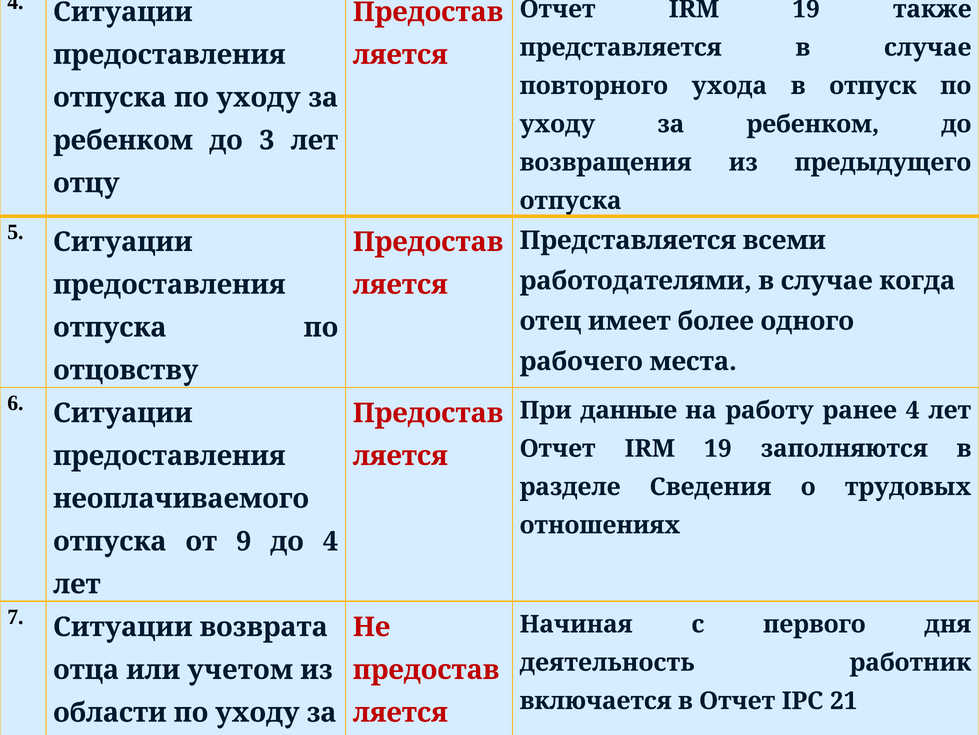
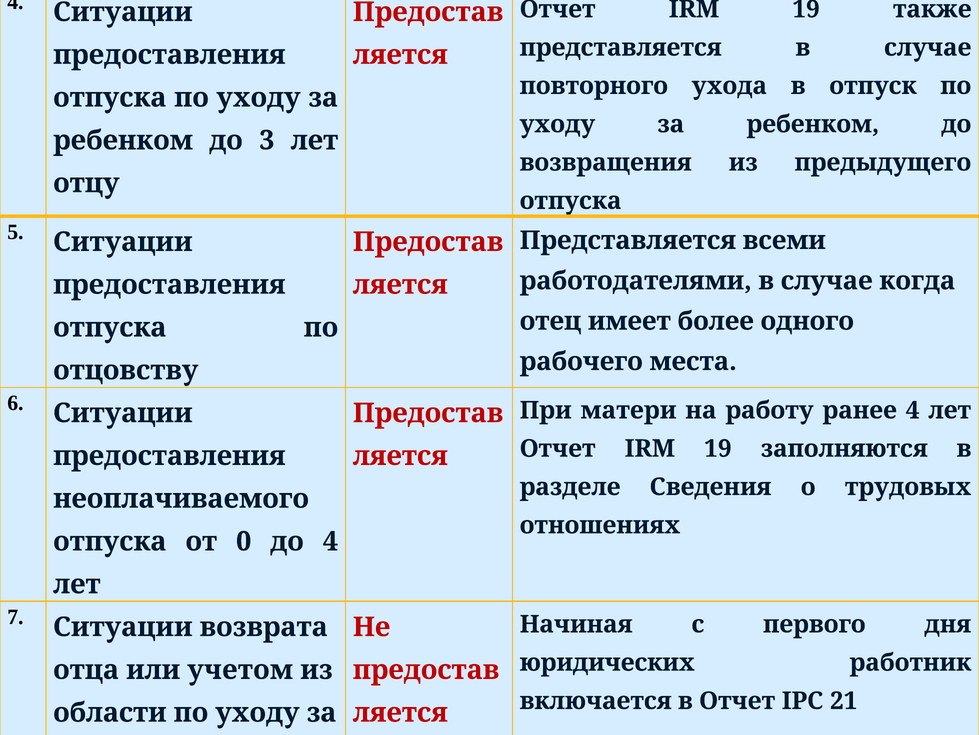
данные: данные -> матери (629, 410)
9: 9 -> 0 (244, 541)
деятельность: деятельность -> юридических (607, 662)
